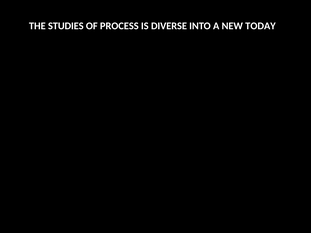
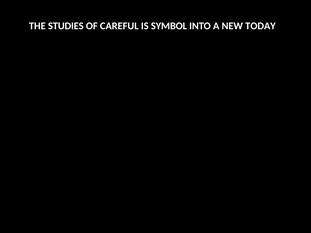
PROCESS: PROCESS -> CAREFUL (119, 26)
DIVERSE: DIVERSE -> SYMBOL (169, 26)
